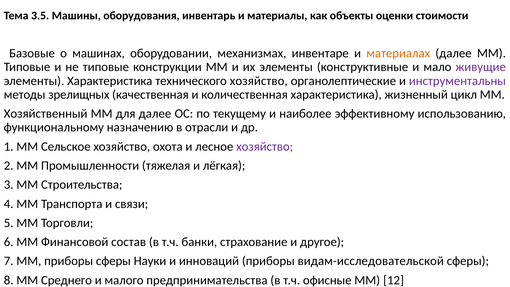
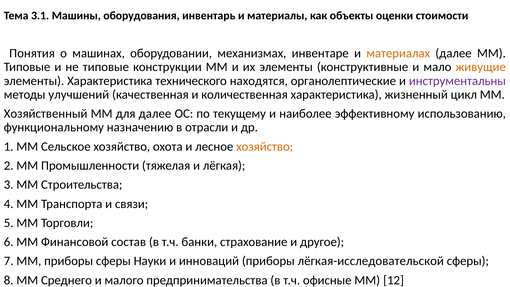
3.5: 3.5 -> 3.1 (40, 16)
Базовые: Базовые -> Понятия (32, 53)
живущие colour: purple -> orange (481, 67)
технического хозяйство: хозяйство -> находятся (259, 81)
зрелищных: зрелищных -> улучшений (79, 95)
хозяйство colour: purple -> orange (265, 146)
видам-исследовательской: видам-исследовательской -> лёгкая-исследовательской (371, 261)
